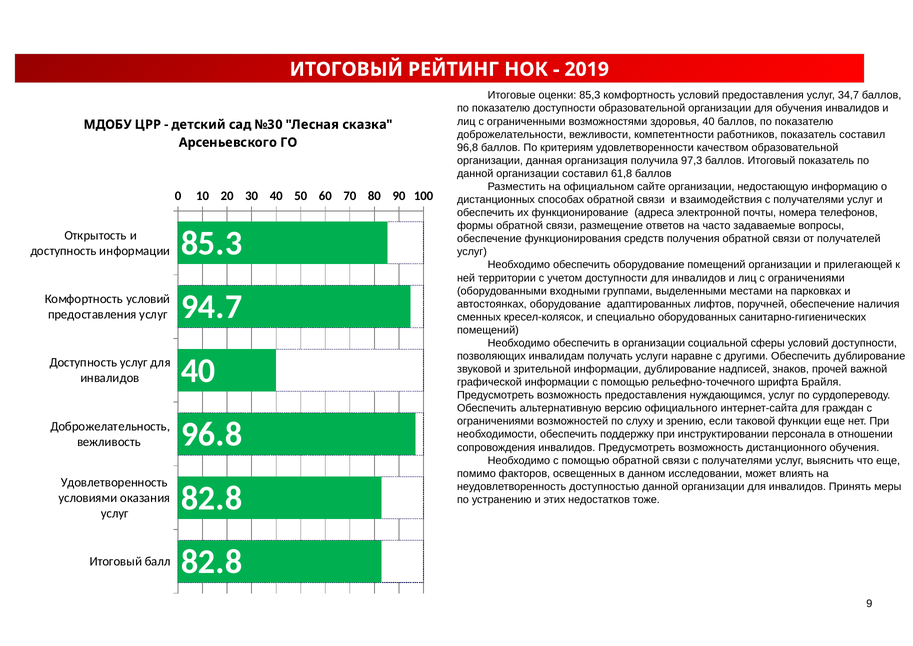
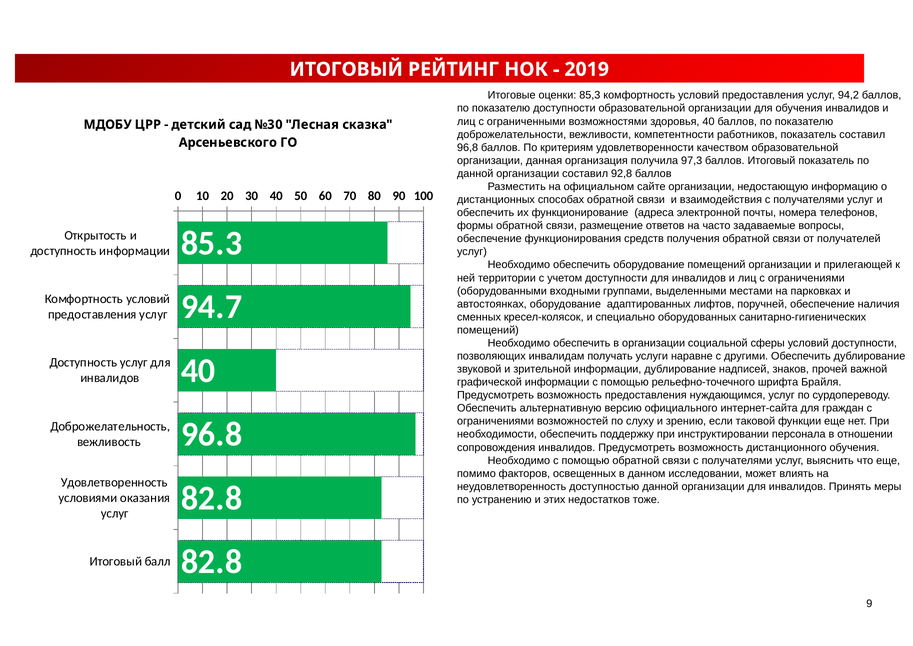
34,7: 34,7 -> 94,2 (848, 95)
61,8: 61,8 -> 92,8 (622, 173)
